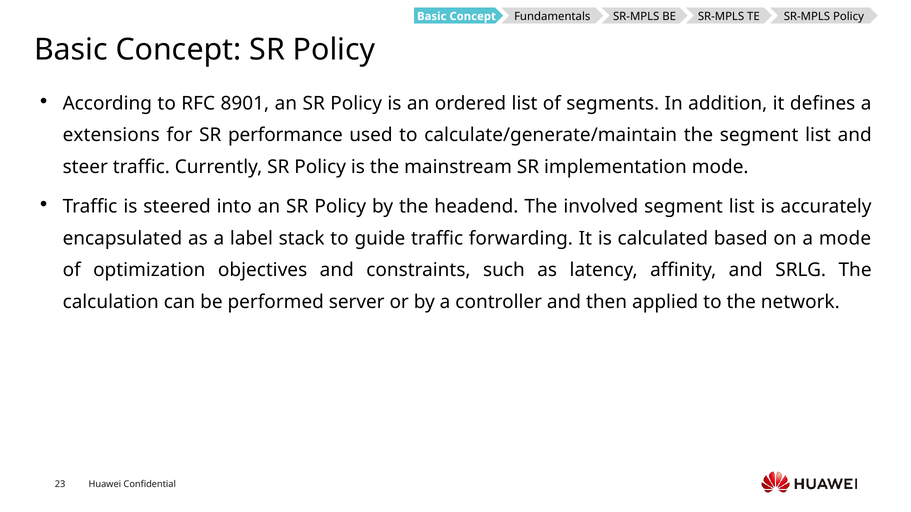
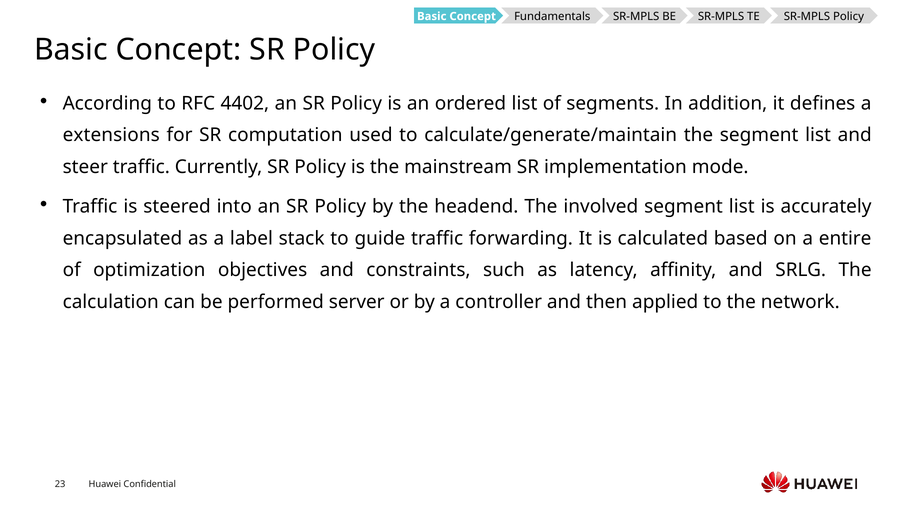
8901: 8901 -> 4402 (245, 103)
performance: performance -> computation (285, 135)
a mode: mode -> entire (845, 238)
